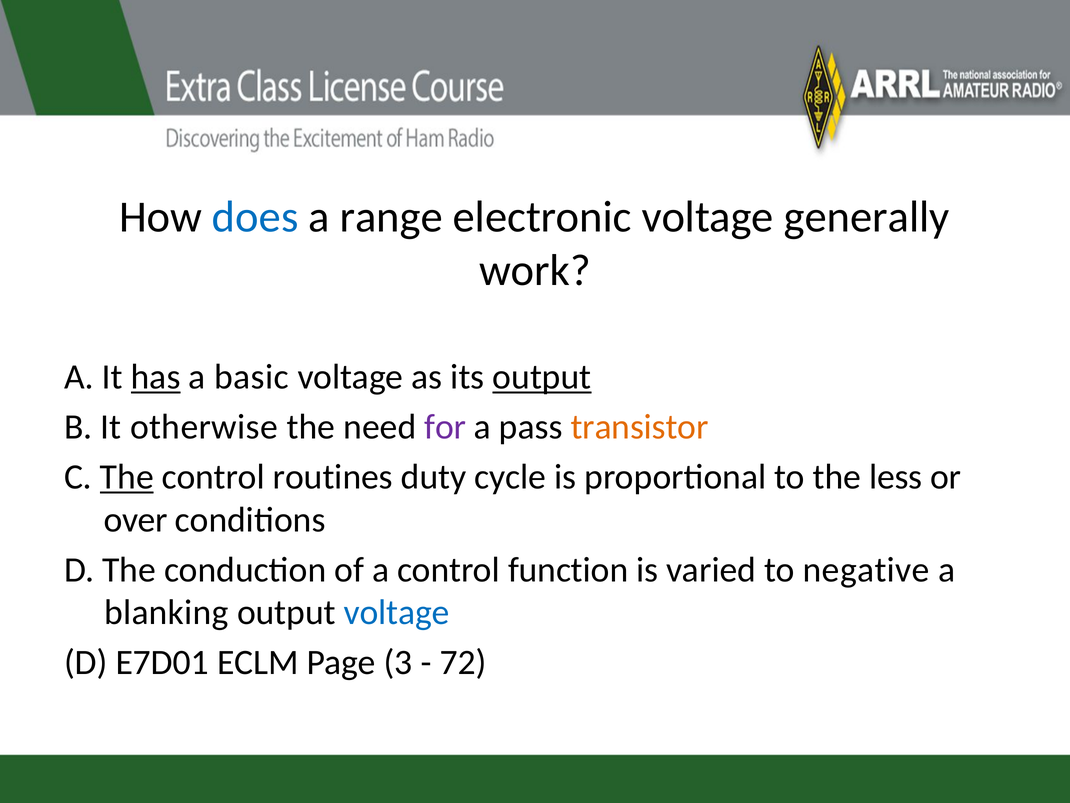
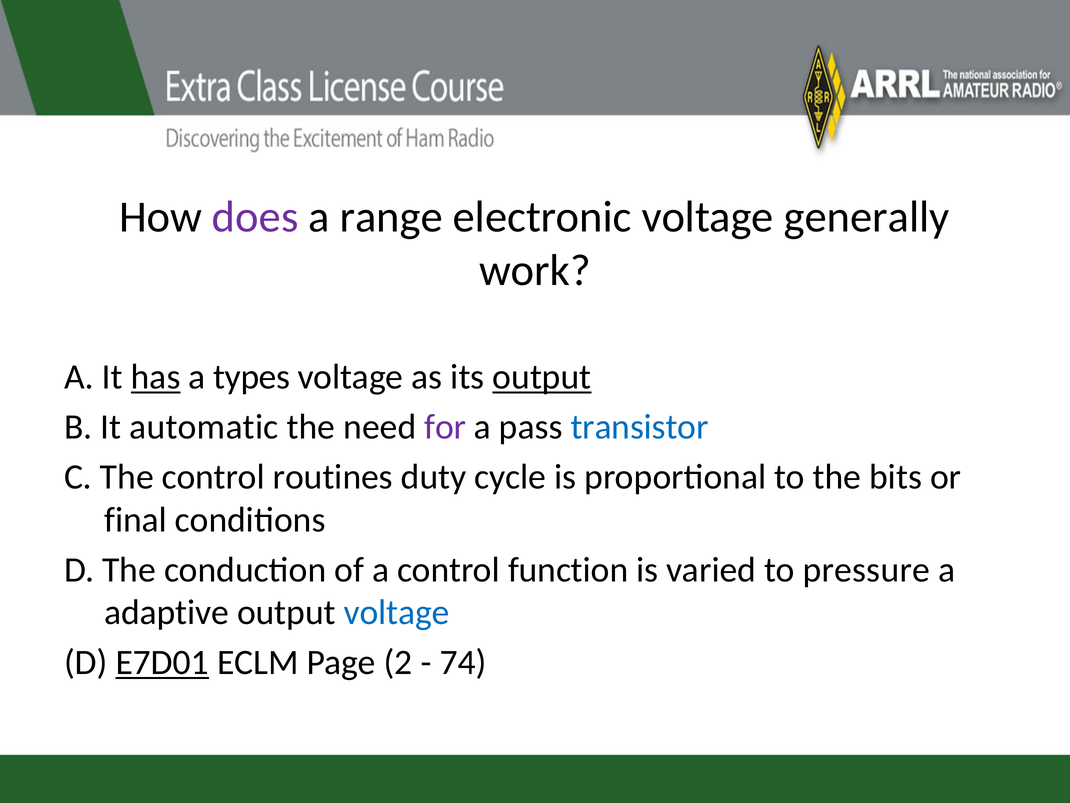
does colour: blue -> purple (255, 217)
basic: basic -> types (252, 377)
otherwise: otherwise -> automatic (204, 427)
transistor colour: orange -> blue (640, 427)
The underline: present -> none (127, 477)
less: less -> bits (896, 477)
over: over -> final (136, 520)
negative: negative -> pressure (866, 569)
blanking: blanking -> adaptive (167, 612)
E7D01 underline: none -> present (162, 662)
3: 3 -> 2 (398, 662)
72: 72 -> 74 (463, 662)
